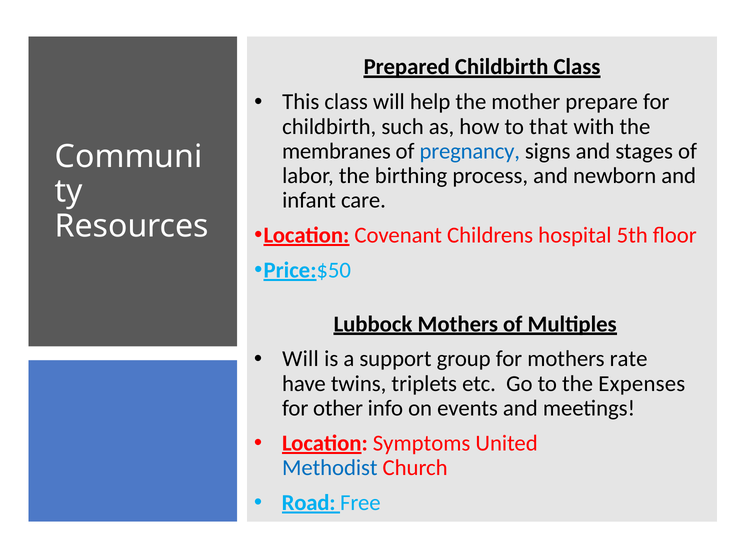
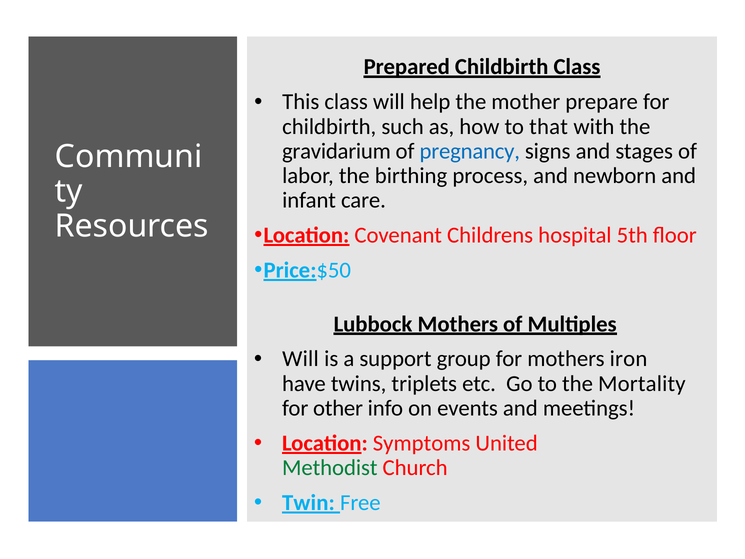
membranes: membranes -> gravidarium (336, 151)
rate: rate -> iron (629, 359)
Expenses: Expenses -> Mortality (642, 383)
Methodist colour: blue -> green (330, 467)
Road: Road -> Twin (308, 502)
